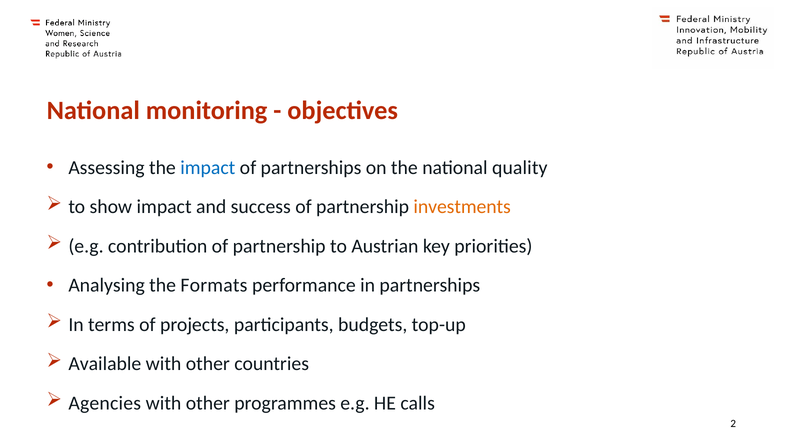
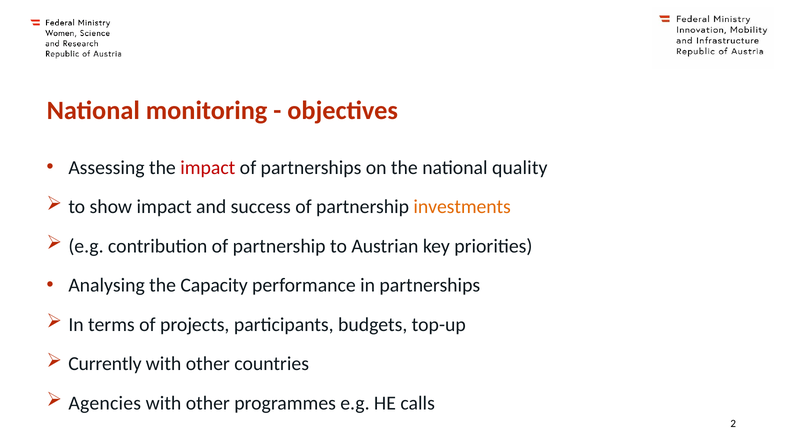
impact colour: blue -> red (208, 167)
Formats: Formats -> Capacity (214, 285)
Available: Available -> Currently (105, 363)
